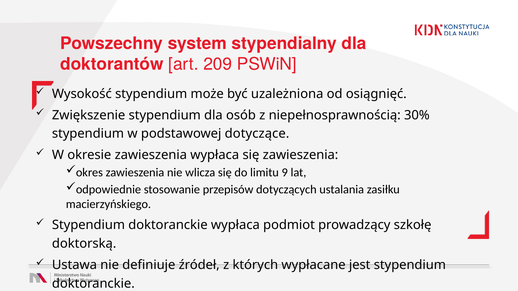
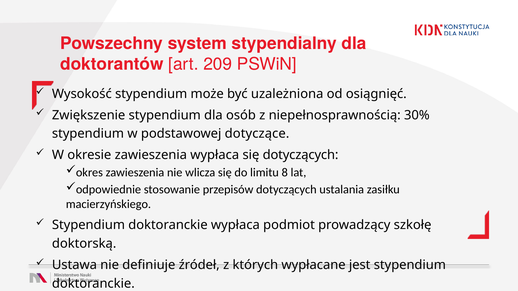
się zawieszenia: zawieszenia -> dotyczących (301, 155)
9: 9 -> 8 (285, 173)
